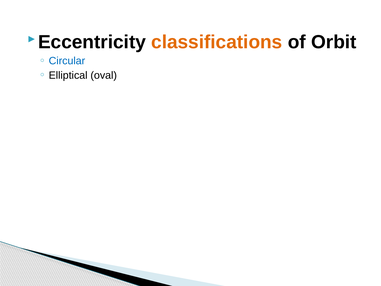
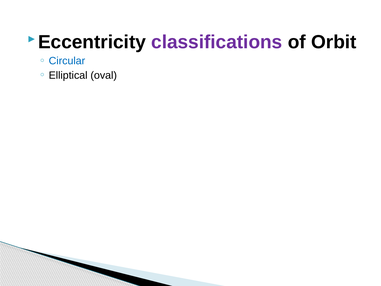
classifications colour: orange -> purple (217, 42)
